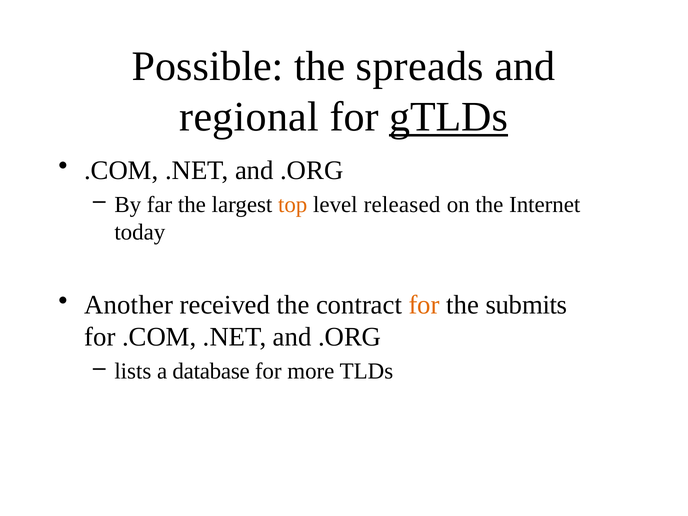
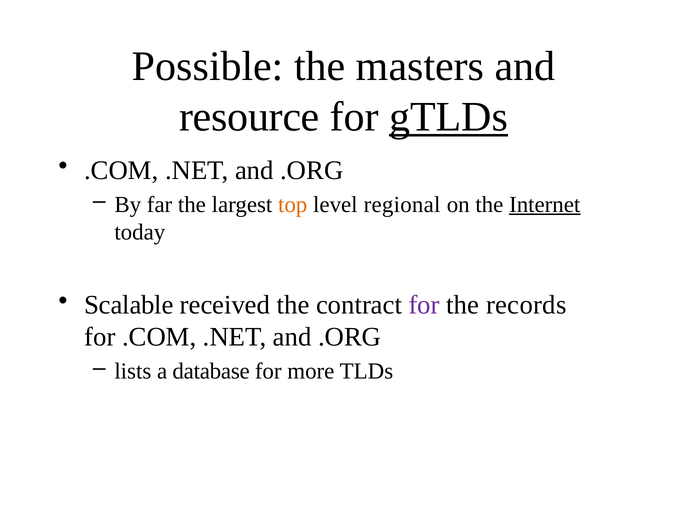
spreads: spreads -> masters (420, 67)
regional: regional -> resource (249, 117)
released: released -> regional (402, 205)
Internet underline: none -> present (545, 205)
Another: Another -> Scalable (129, 305)
for colour: orange -> purple (424, 305)
submits: submits -> records (526, 305)
